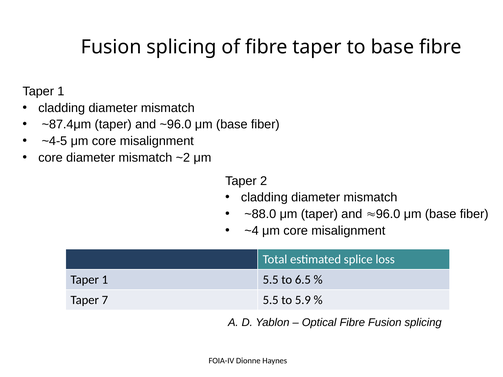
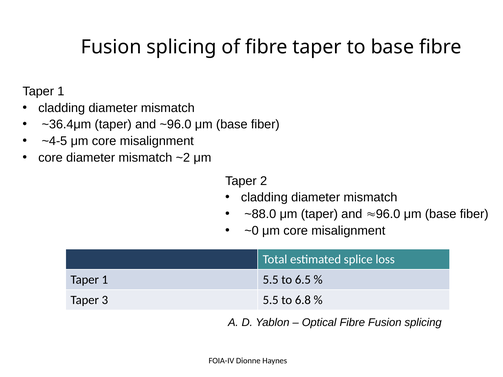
~87.4μm: ~87.4μm -> ~36.4μm (66, 125)
~4: ~4 -> ~0 (252, 231)
7: 7 -> 3 (105, 300)
5.9: 5.9 -> 6.8 (303, 300)
